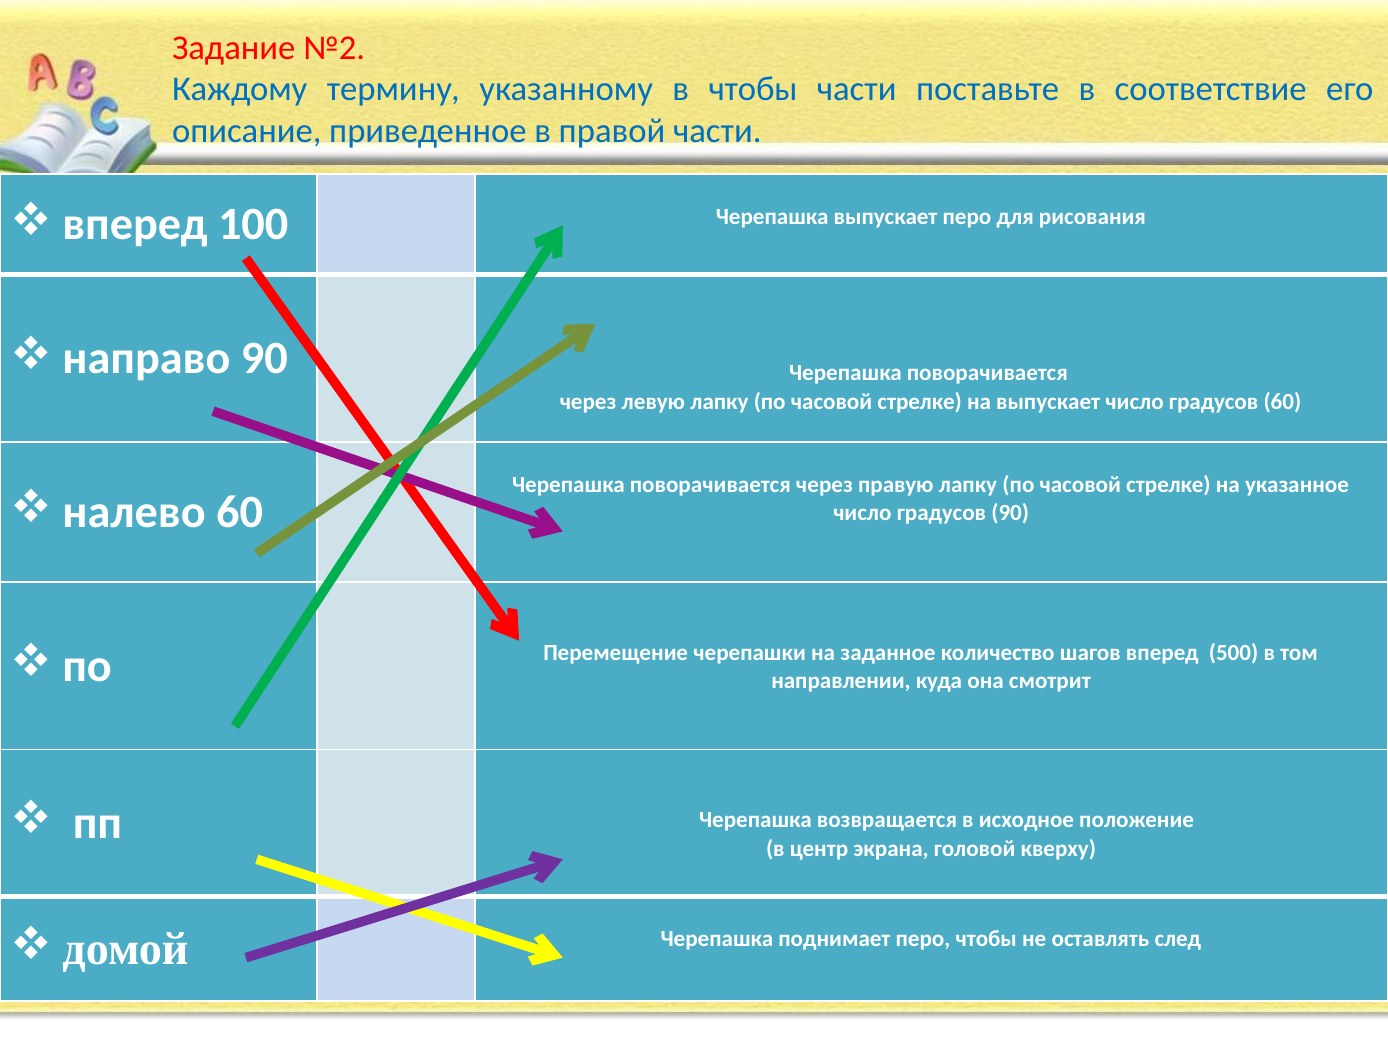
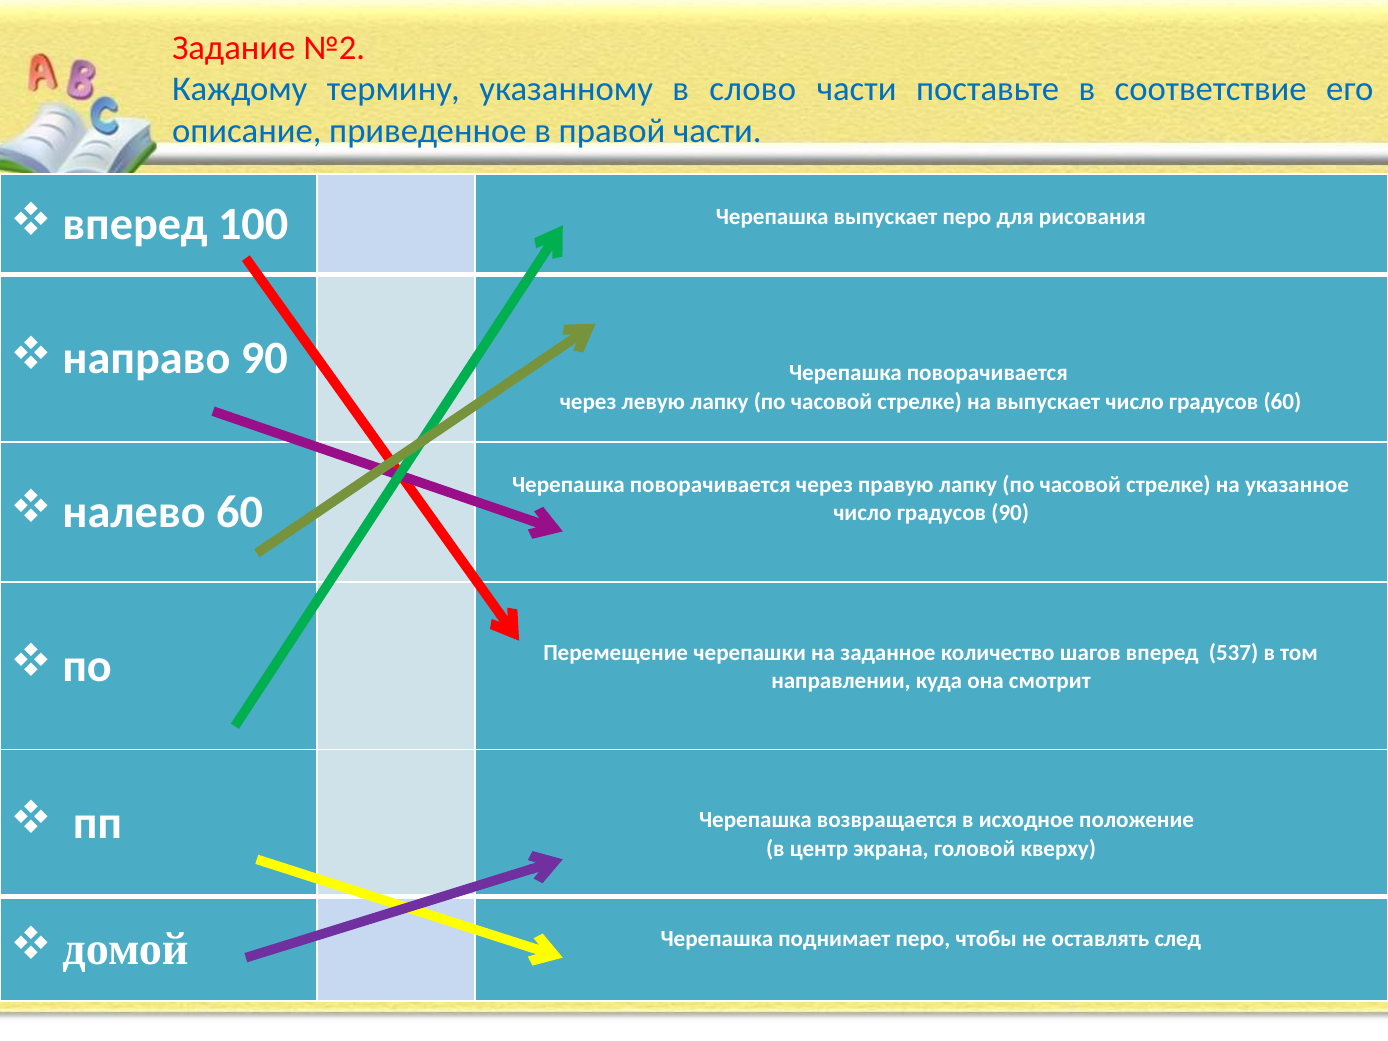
в чтобы: чтобы -> слово (753, 89)
500: 500 -> 537 (1234, 653)
